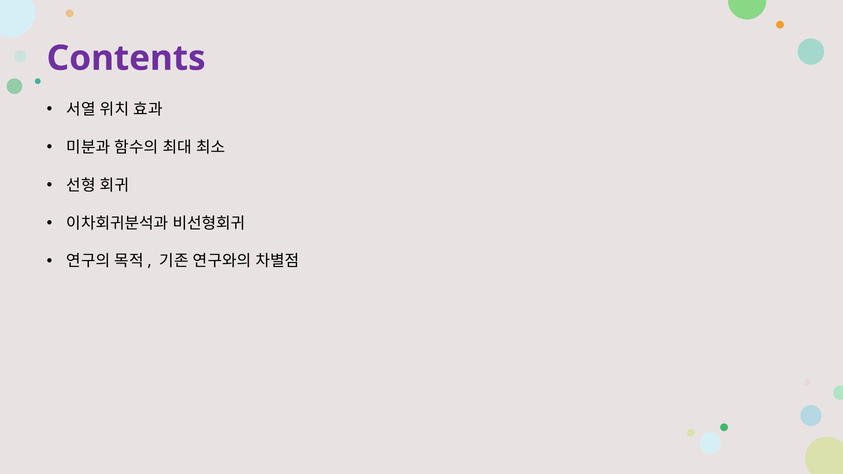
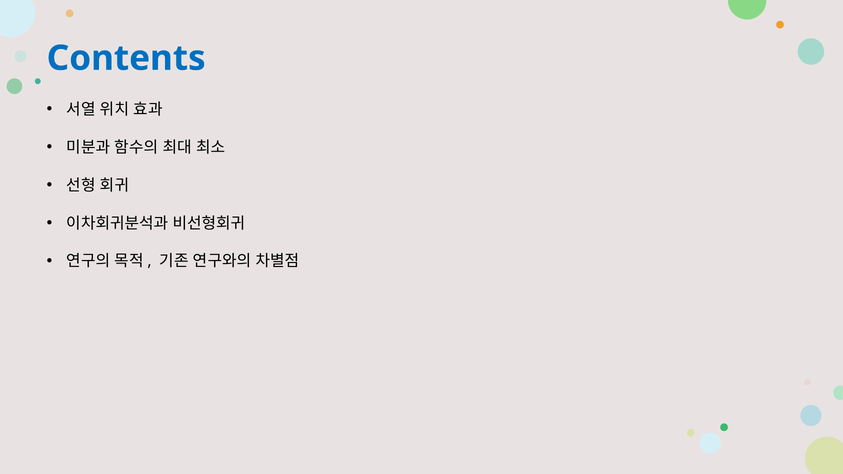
Contents colour: purple -> blue (126, 58)
